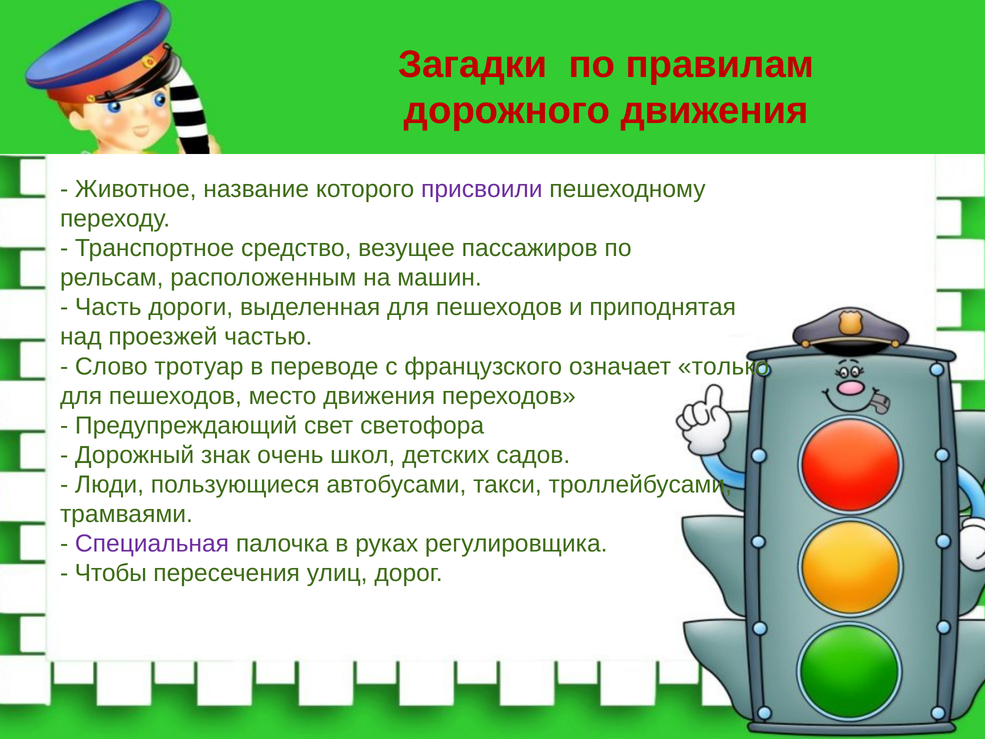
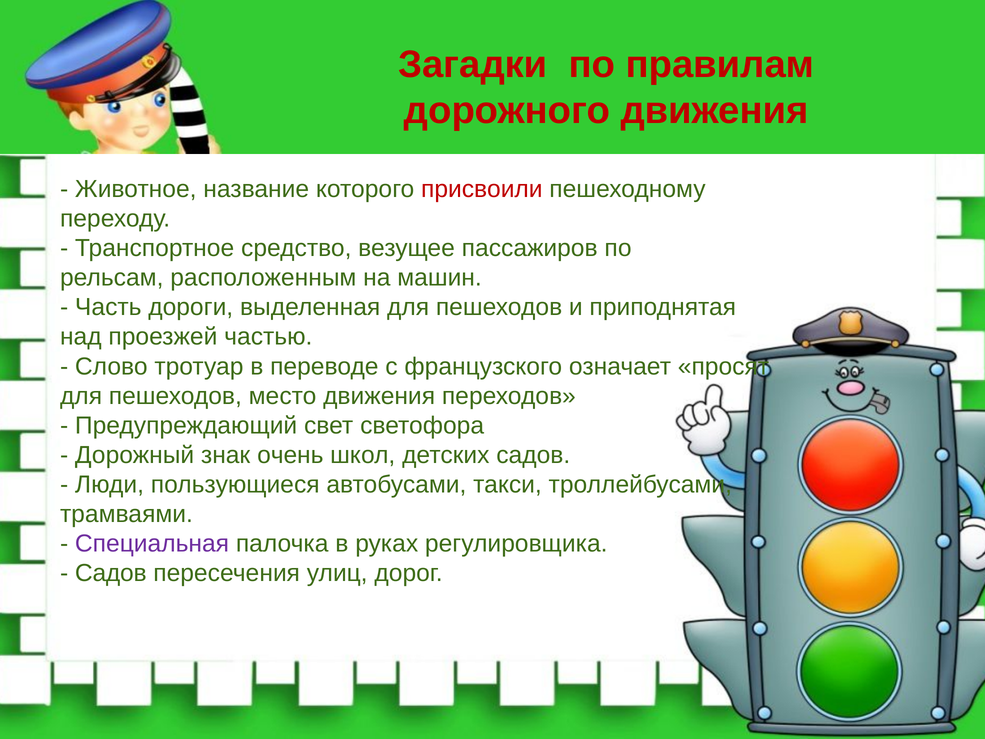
присвоили colour: purple -> red (482, 189)
только: только -> просят (723, 366)
Чтобы: Чтобы -> Садов (111, 573)
